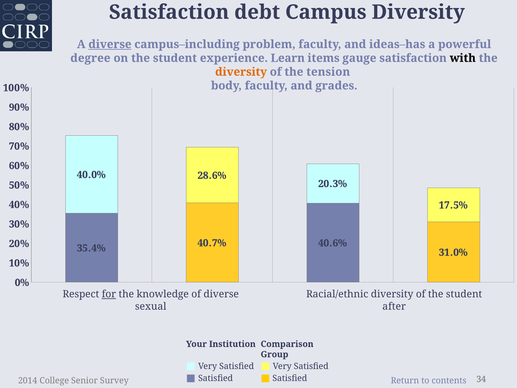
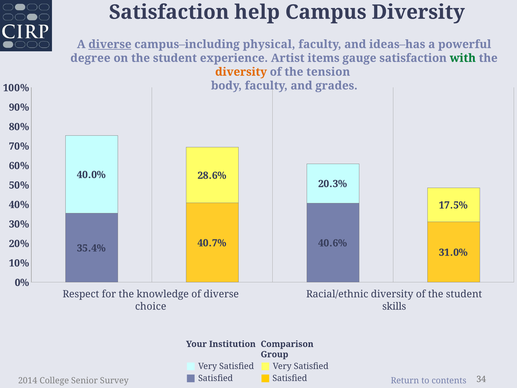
debt: debt -> help (257, 12)
problem: problem -> physical (269, 44)
Learn: Learn -> Artist (288, 58)
with colour: black -> green (463, 58)
for underline: present -> none (109, 294)
sexual: sexual -> choice (151, 306)
after: after -> skills (394, 306)
